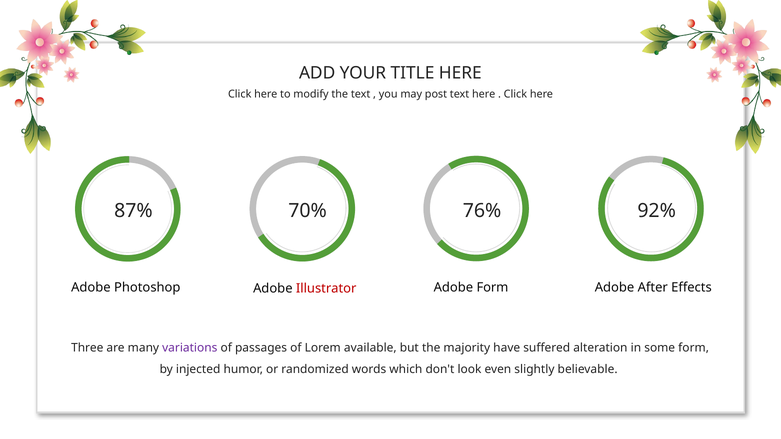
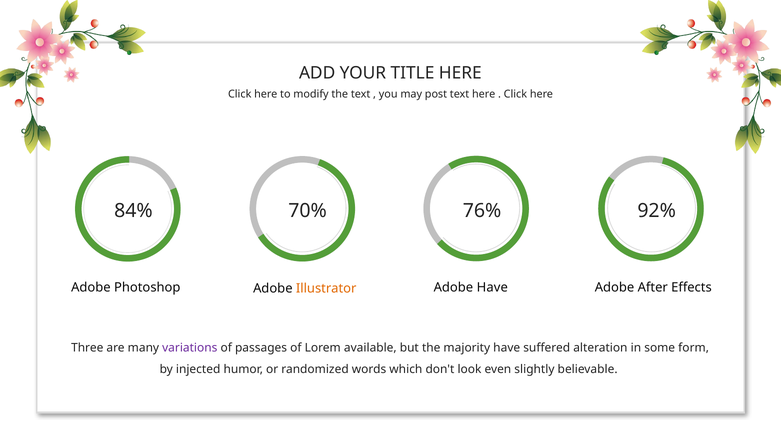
87%: 87% -> 84% (133, 211)
Illustrator colour: red -> orange (326, 289)
Adobe Form: Form -> Have (492, 288)
